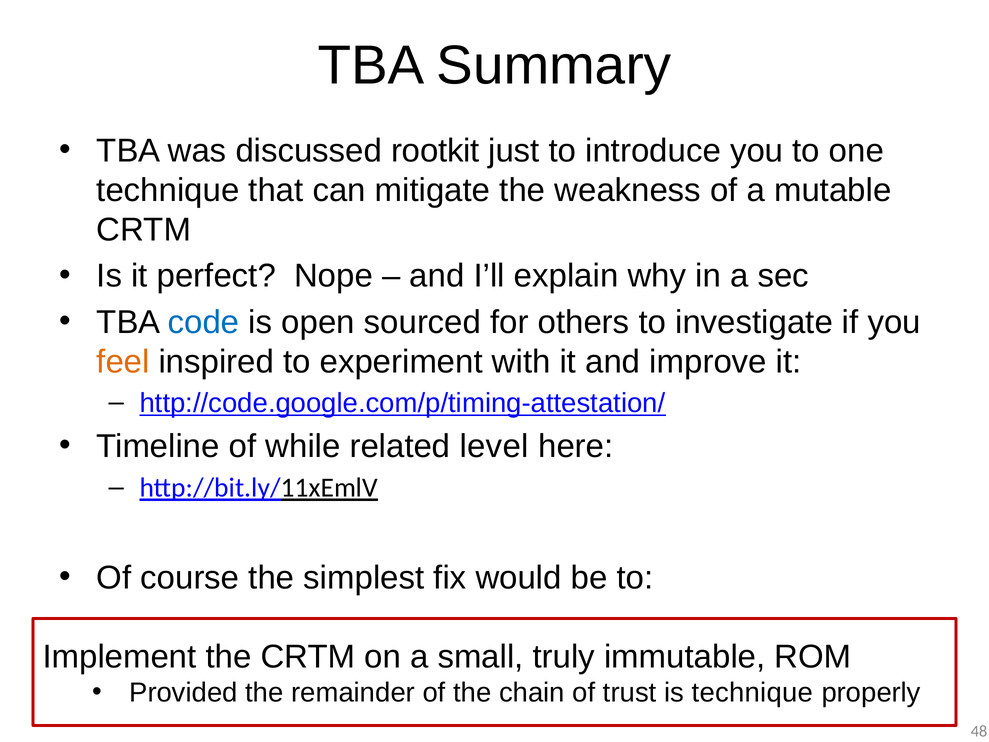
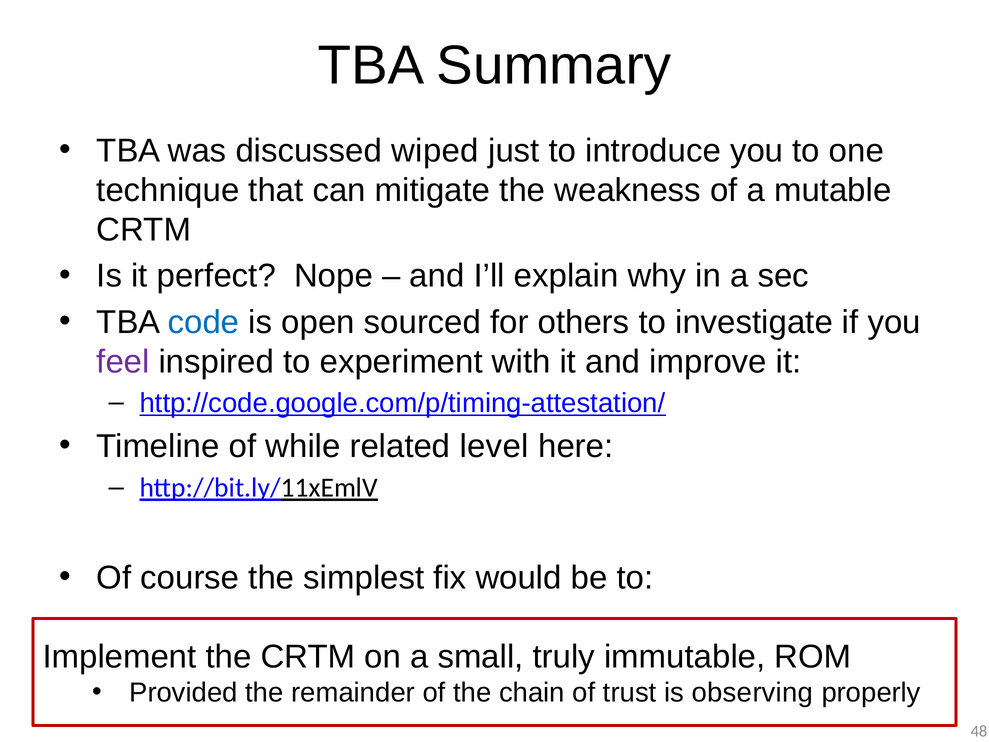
rootkit: rootkit -> wiped (435, 151)
feel colour: orange -> purple (123, 362)
is technique: technique -> observing (753, 692)
